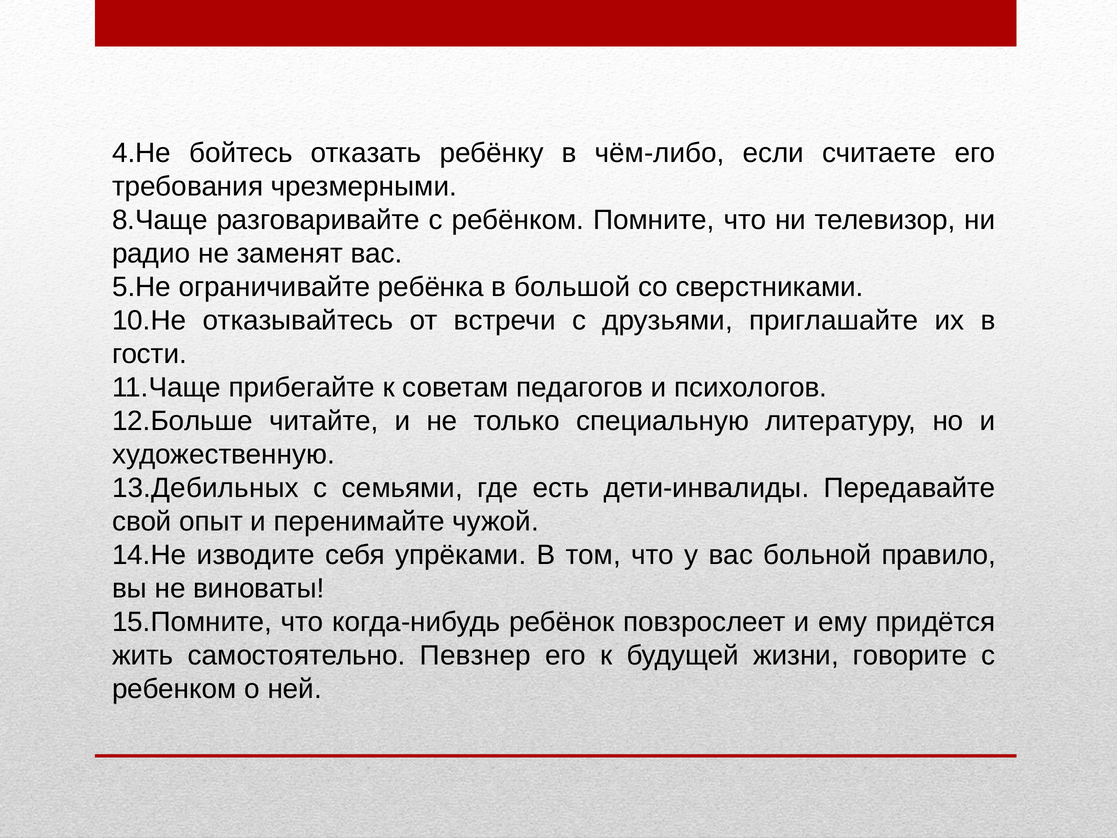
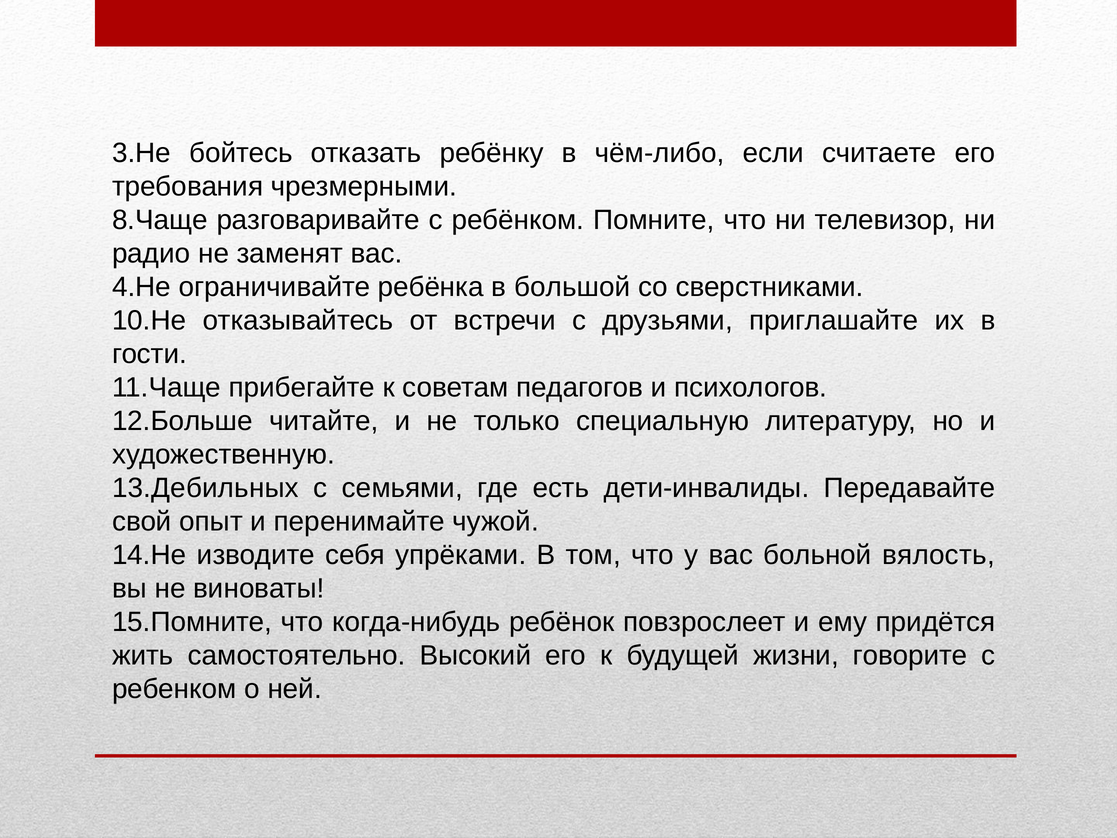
4.Не: 4.Не -> 3.Не (141, 153)
5.Не: 5.Не -> 4.Не (141, 287)
правило: правило -> вялость (938, 555)
Певзнер: Певзнер -> Высокий (475, 655)
